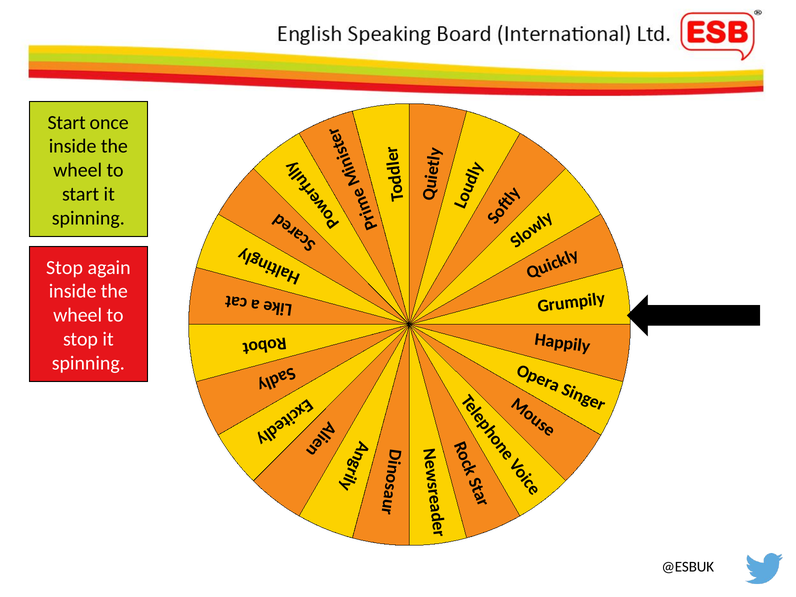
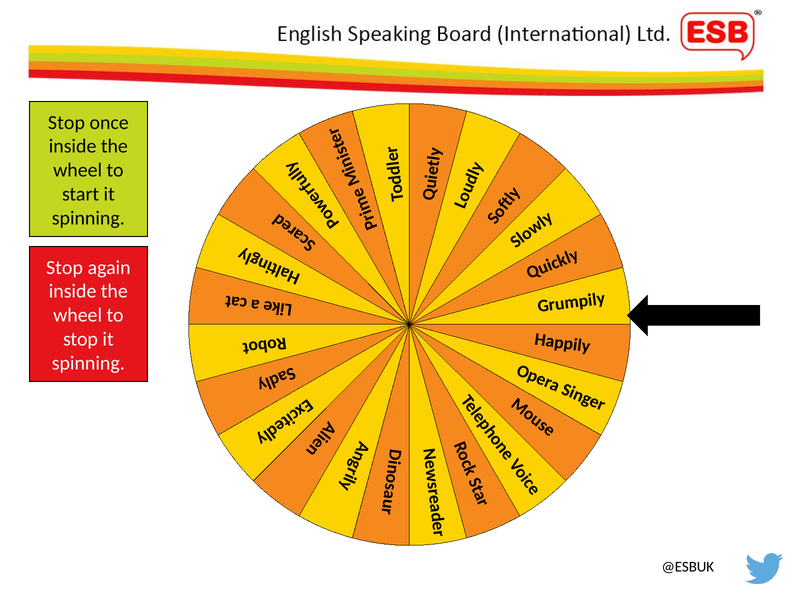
Start: Start -> Stop (66, 123)
